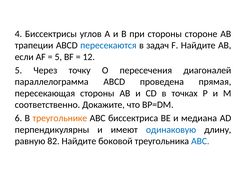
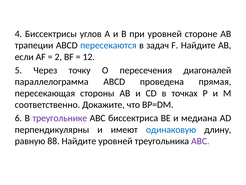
при стороны: стороны -> уровней (165, 34)
5: 5 -> 2 (58, 57)
треугольнике colour: orange -> purple (60, 118)
82: 82 -> 88 (53, 141)
Найдите боковой: боковой -> уровней (115, 141)
ABC colour: blue -> purple (200, 141)
